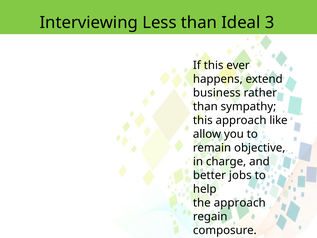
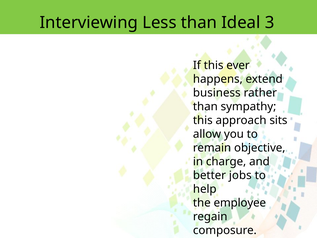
like: like -> sits (278, 120)
the approach: approach -> employee (240, 203)
